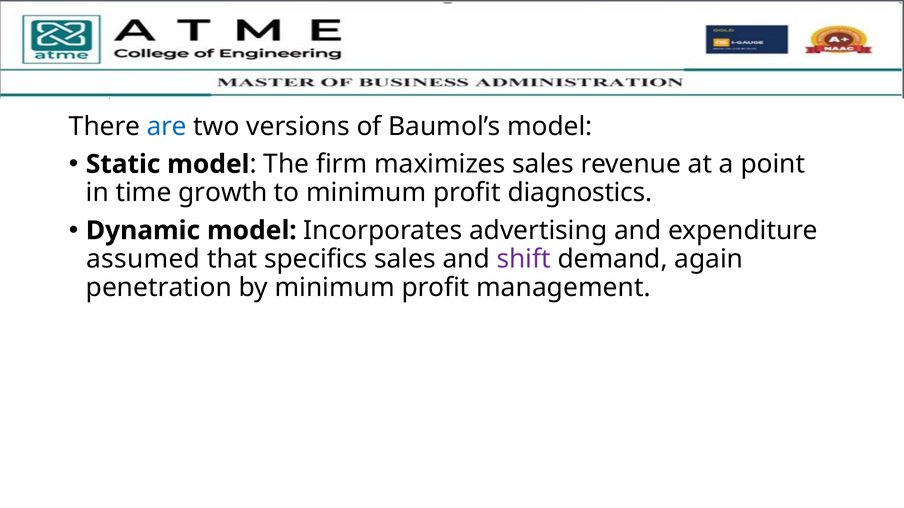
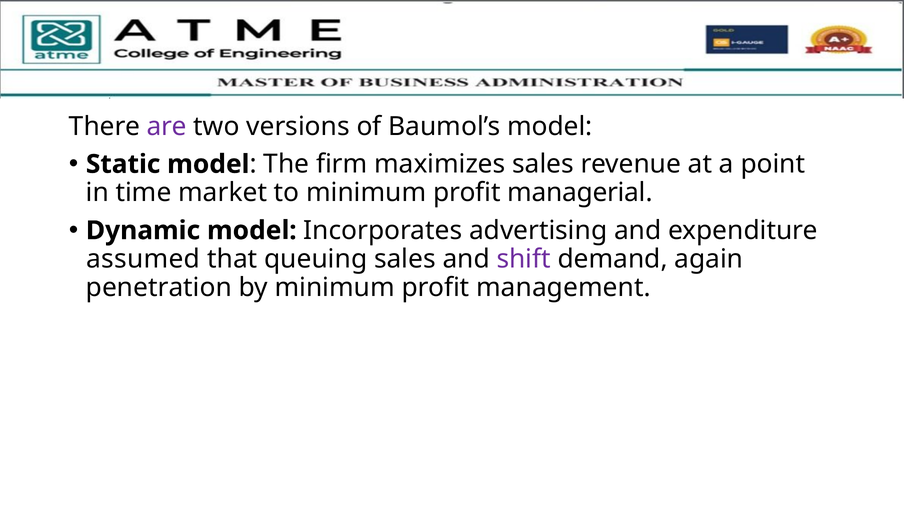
are colour: blue -> purple (167, 126)
growth: growth -> market (223, 193)
diagnostics: diagnostics -> managerial (580, 193)
specifics: specifics -> queuing (316, 259)
